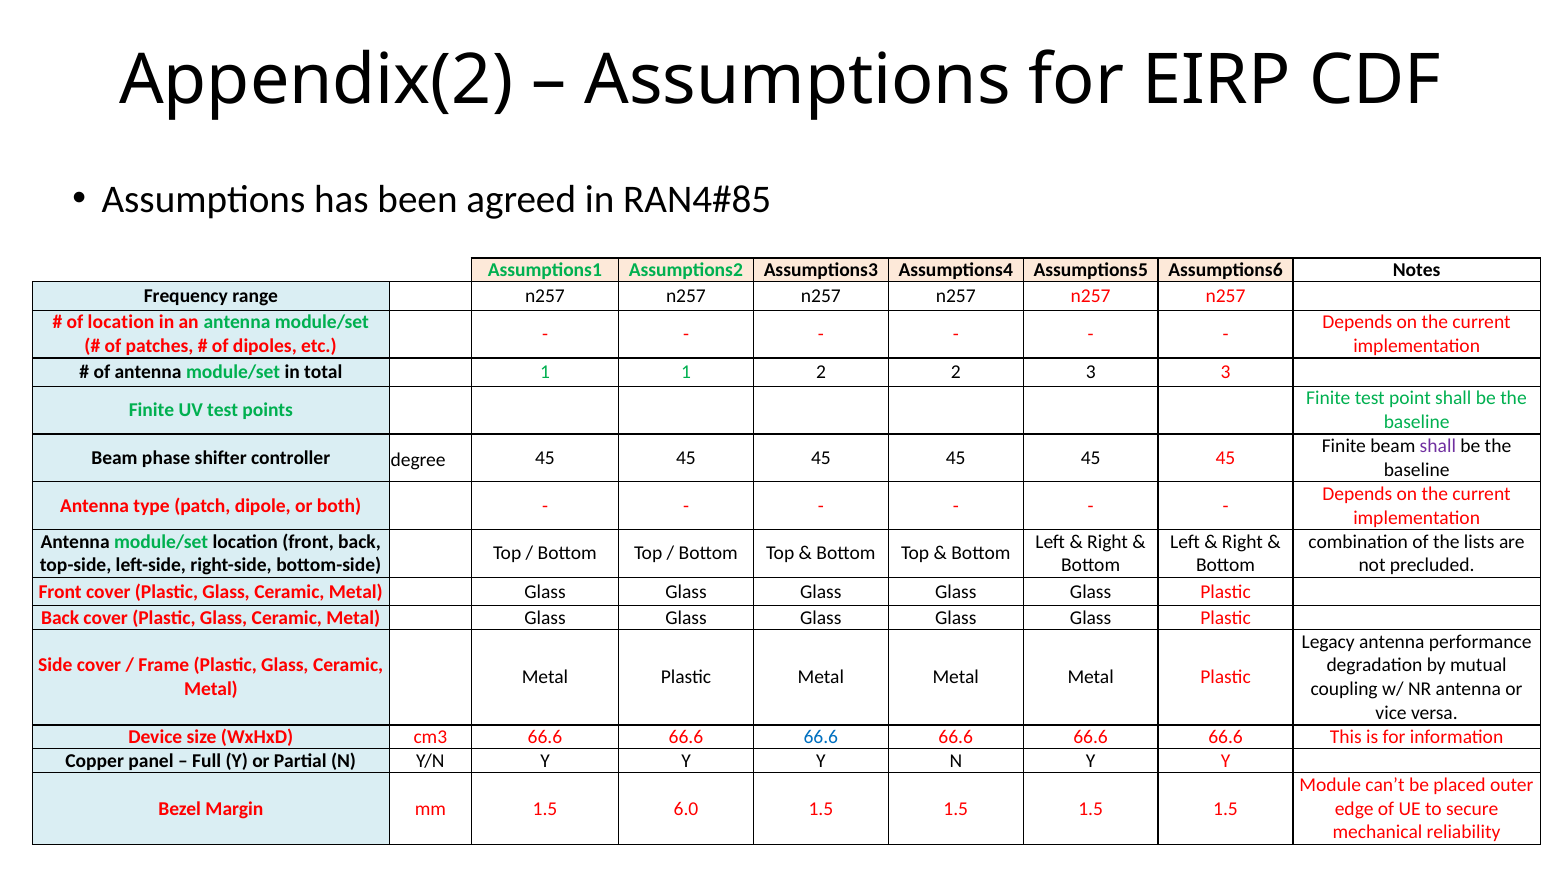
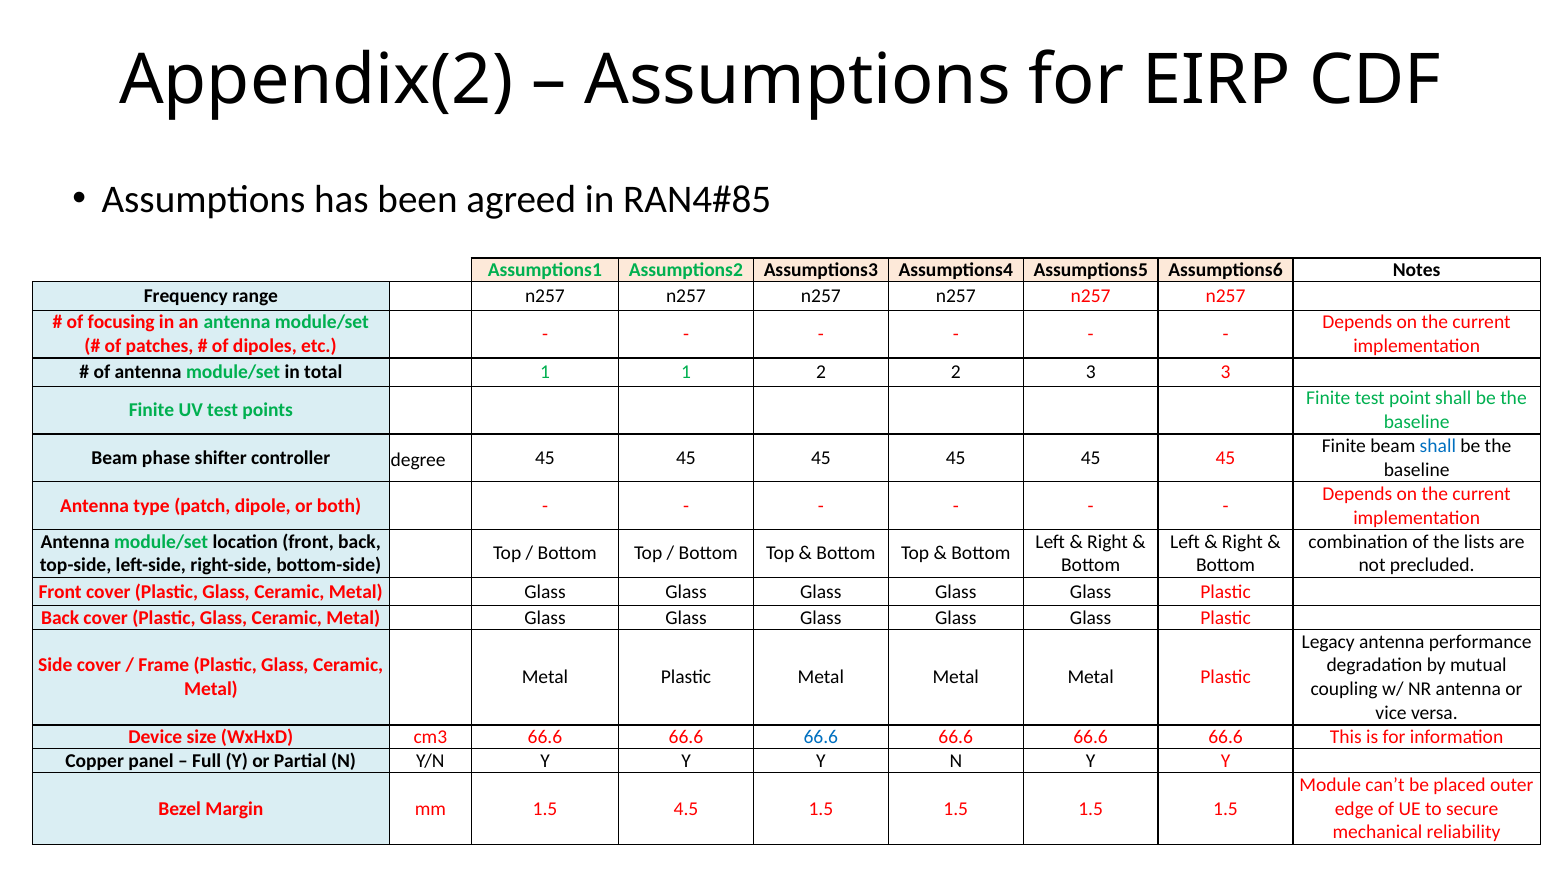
of location: location -> focusing (121, 322)
shall colour: purple -> blue (1438, 446)
6.0: 6.0 -> 4.5 (686, 809)
